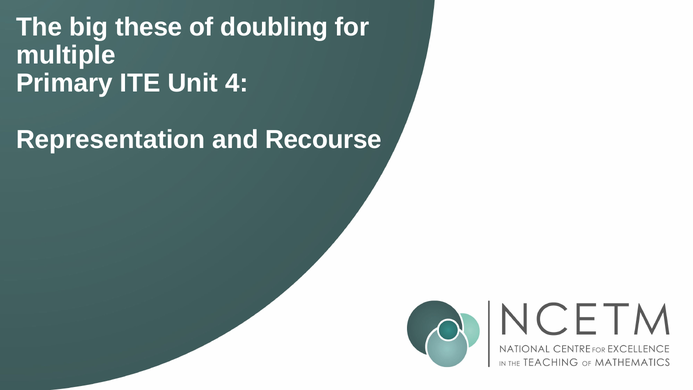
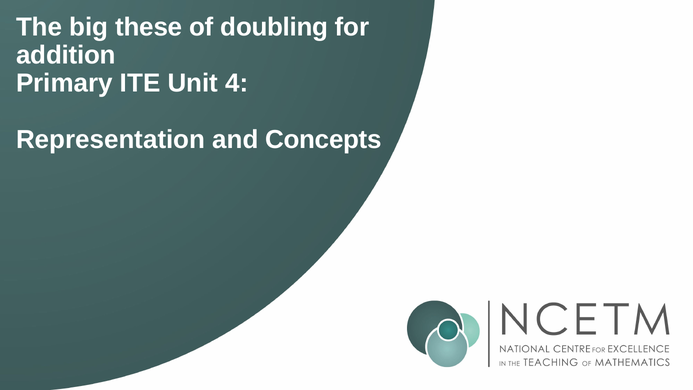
multiple: multiple -> addition (66, 55)
Recourse: Recourse -> Concepts (323, 139)
